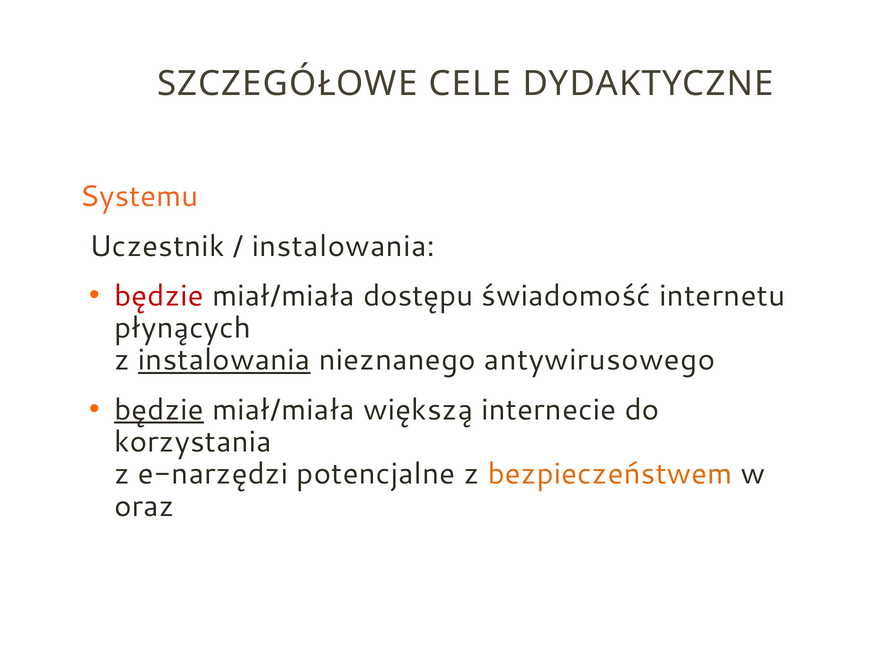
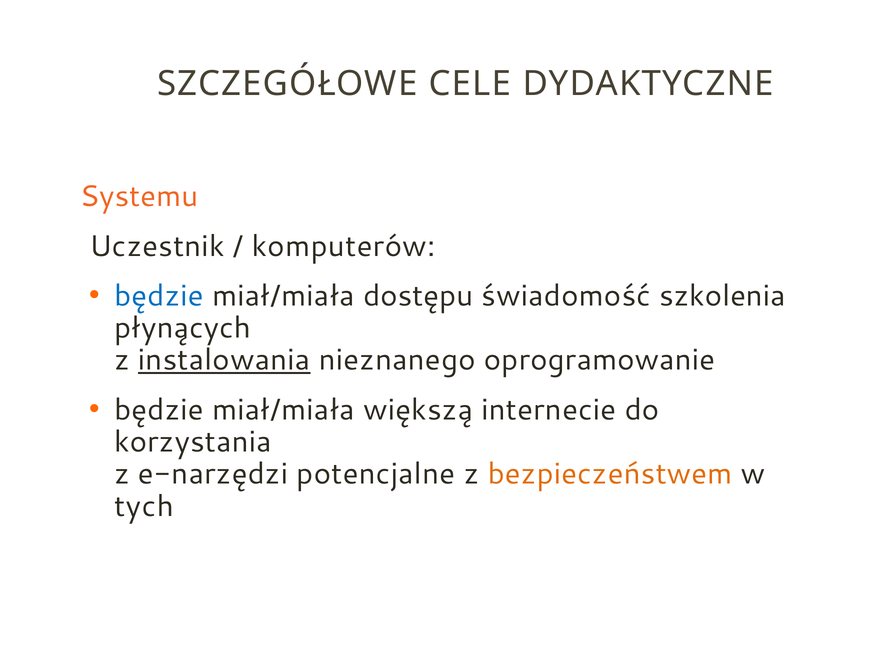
instalowania: instalowania -> komputerów (343, 246)
będzie colour: red -> blue (159, 296)
internetu: internetu -> szkolenia (722, 296)
antywirusowego: antywirusowego -> oprogramowanie (600, 360)
będzie underline: present -> none (159, 410)
oraz: oraz -> tych (144, 507)
